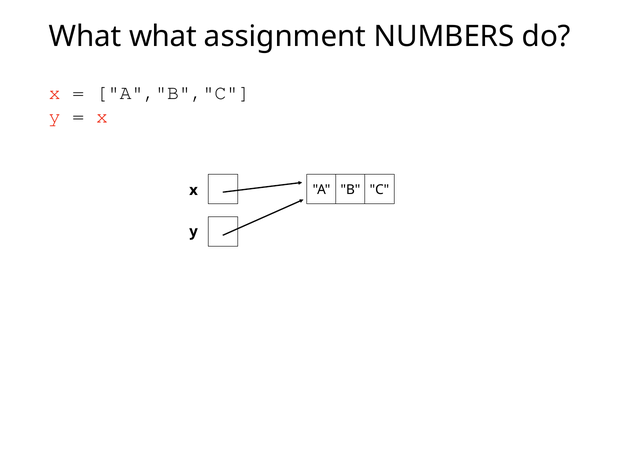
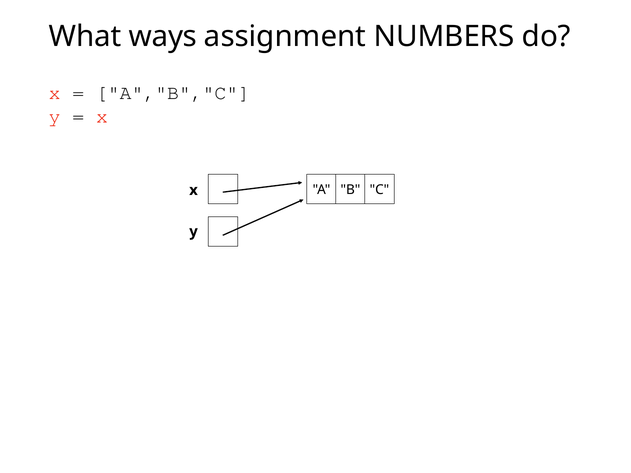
What what: what -> ways (163, 36)
